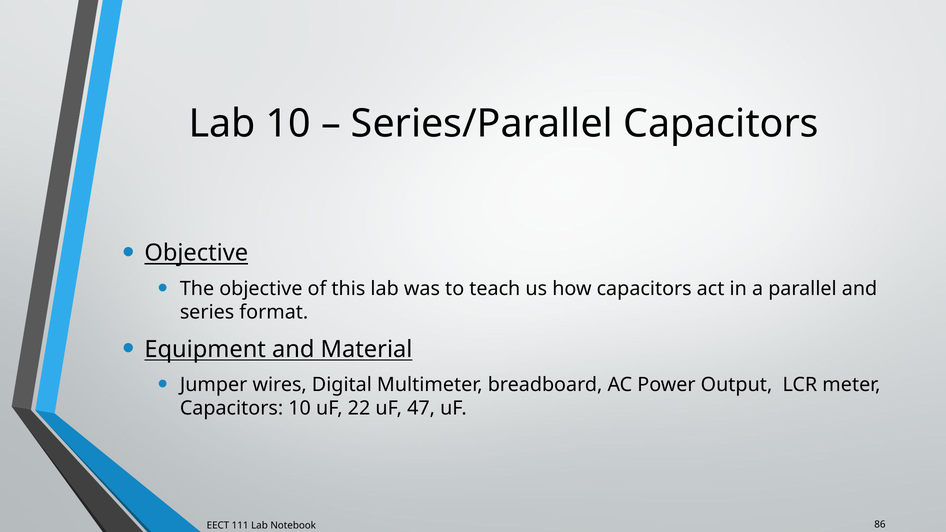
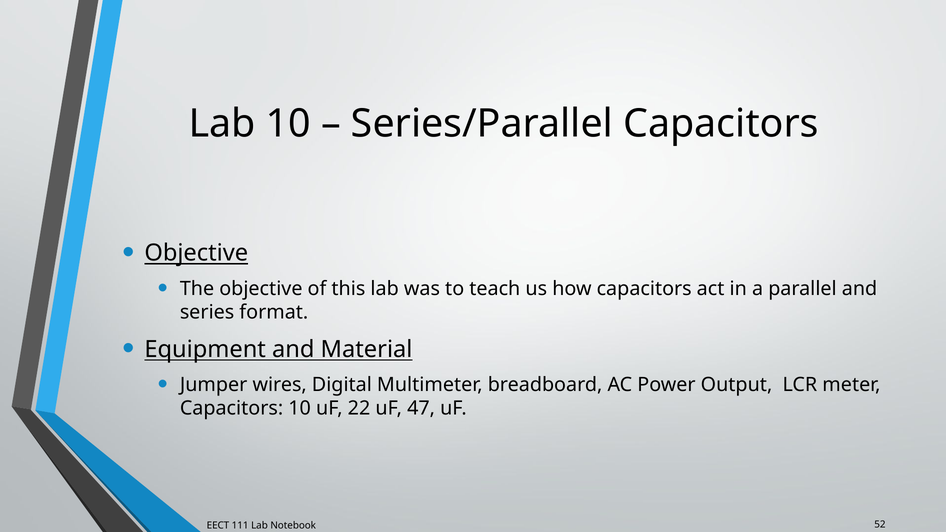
86: 86 -> 52 (880, 525)
